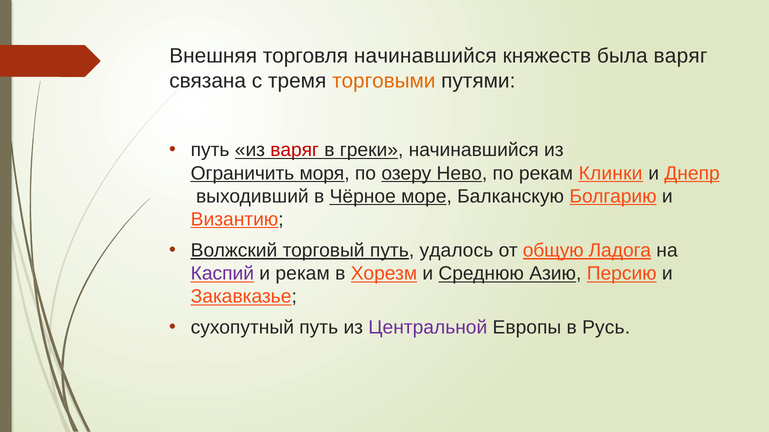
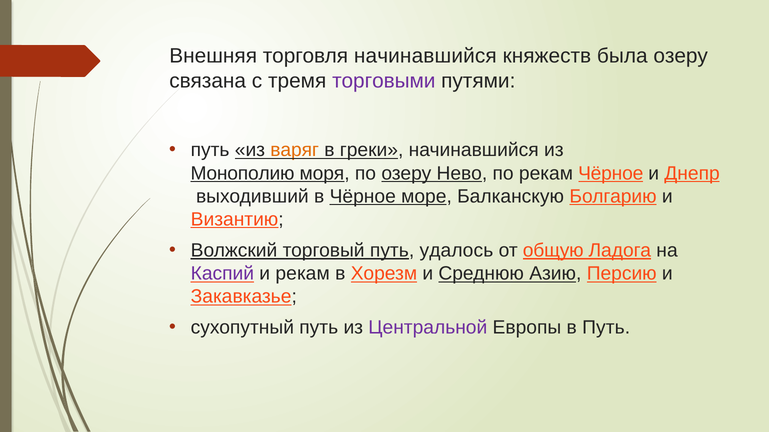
была варяг: варяг -> озеру (681, 56)
торговыми colour: orange -> purple (384, 81)
варяг colour: red -> orange (295, 150)
Ограничить: Ограничить -> Монополию (243, 173)
рекам Клинки: Клинки -> Чёрное (611, 173)
в Русь: Русь -> Путь (606, 328)
